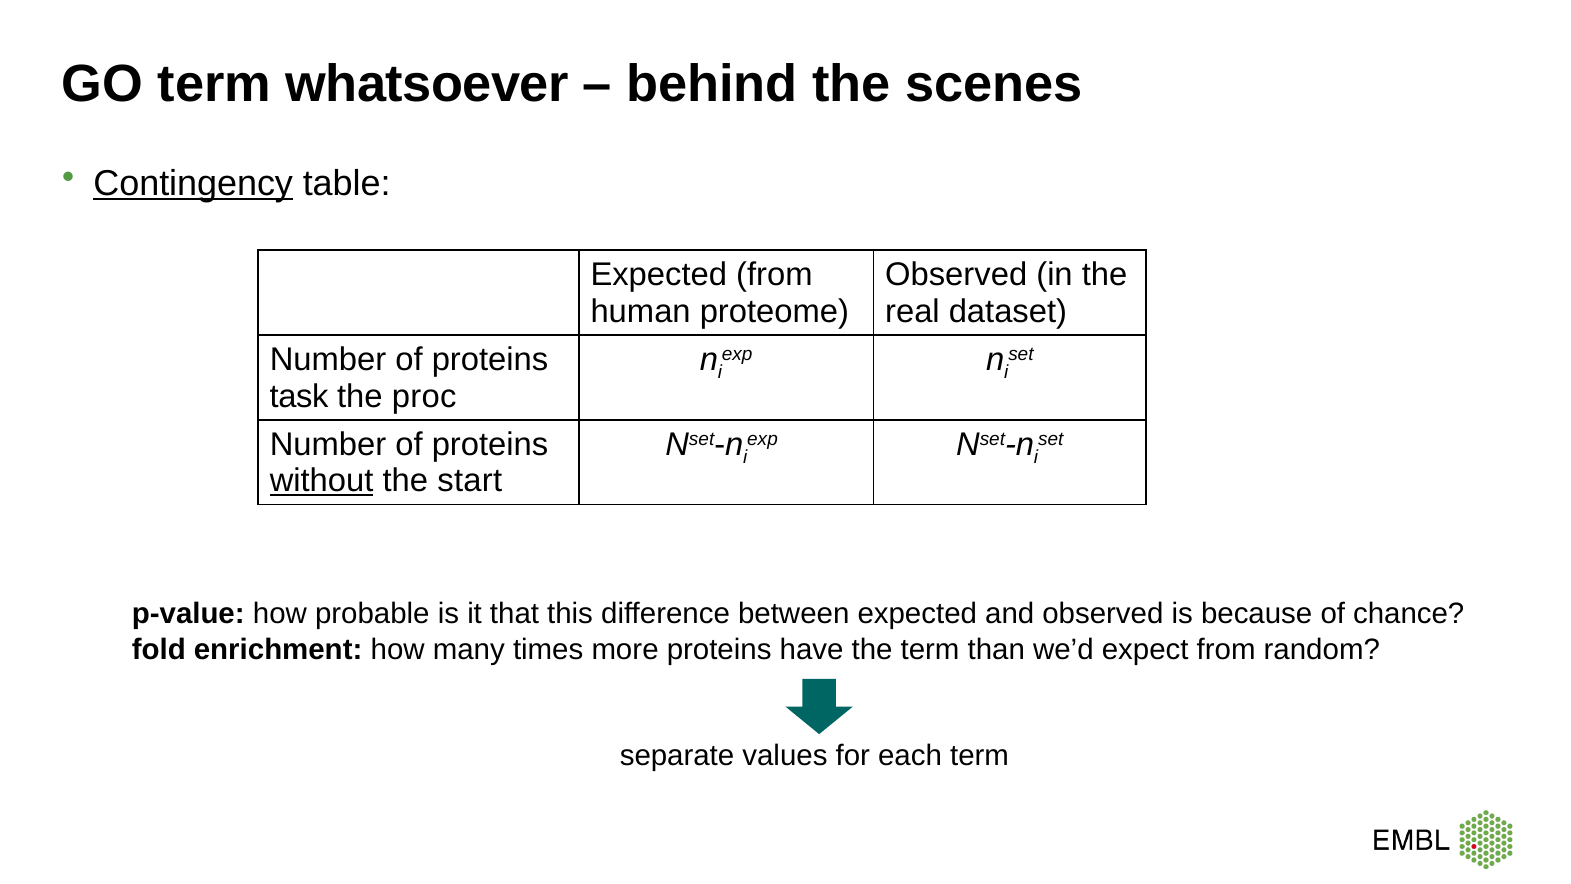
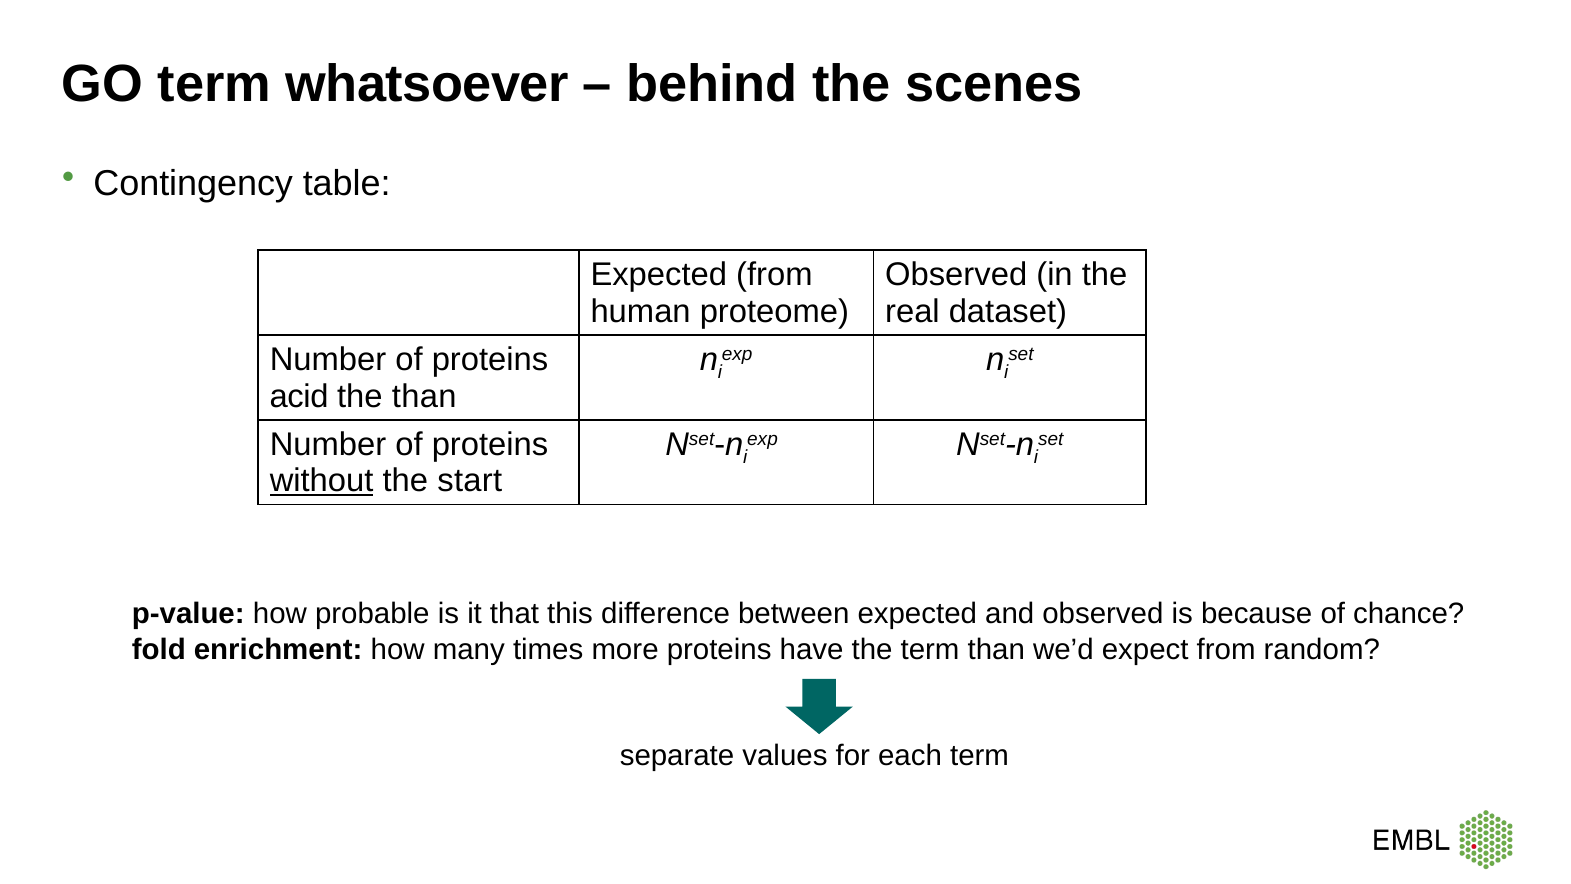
Contingency underline: present -> none (193, 183)
task: task -> acid (299, 396)
the proc: proc -> than (424, 396)
